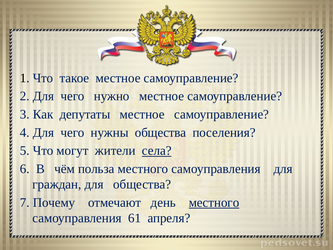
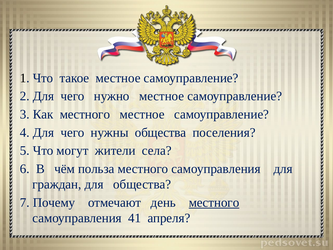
Как депутаты: депутаты -> местного (85, 114)
села underline: present -> none (157, 151)
61: 61 -> 41 (135, 218)
